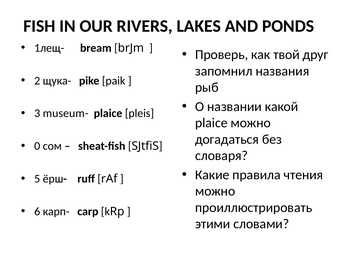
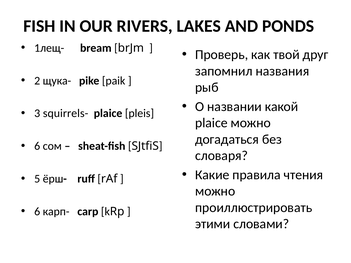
museum-: museum- -> squirrels- (66, 113)
0: 0 -> 6 (37, 146)
